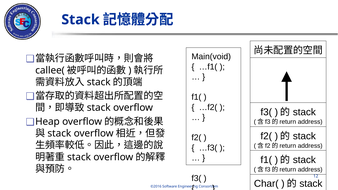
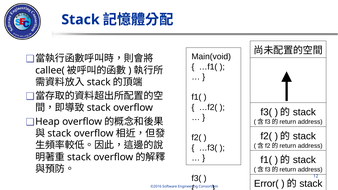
Char(: Char( -> Error( (266, 184)
